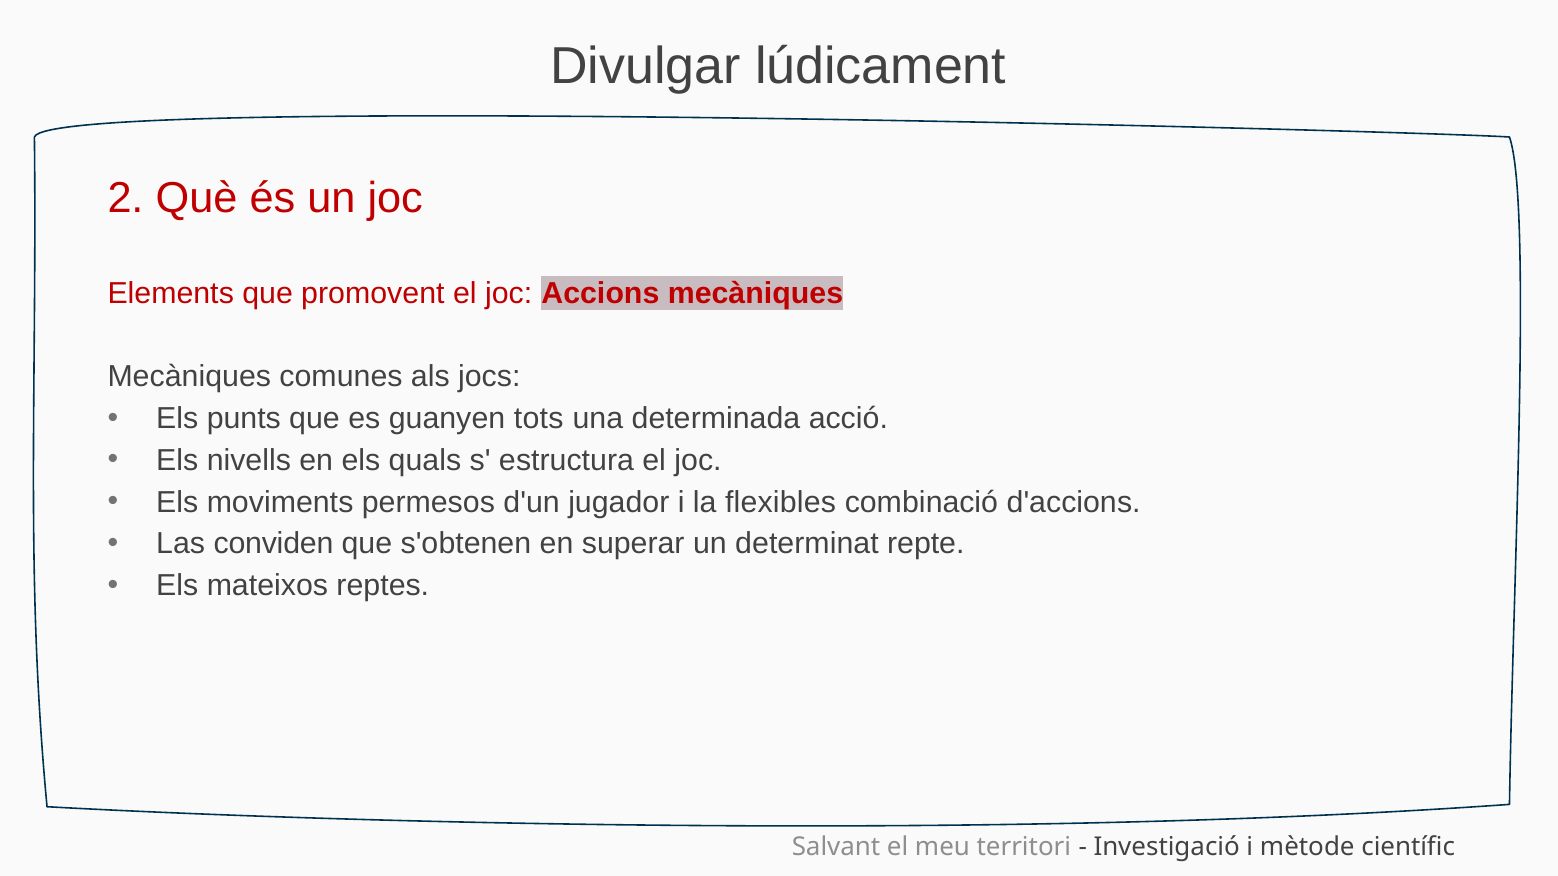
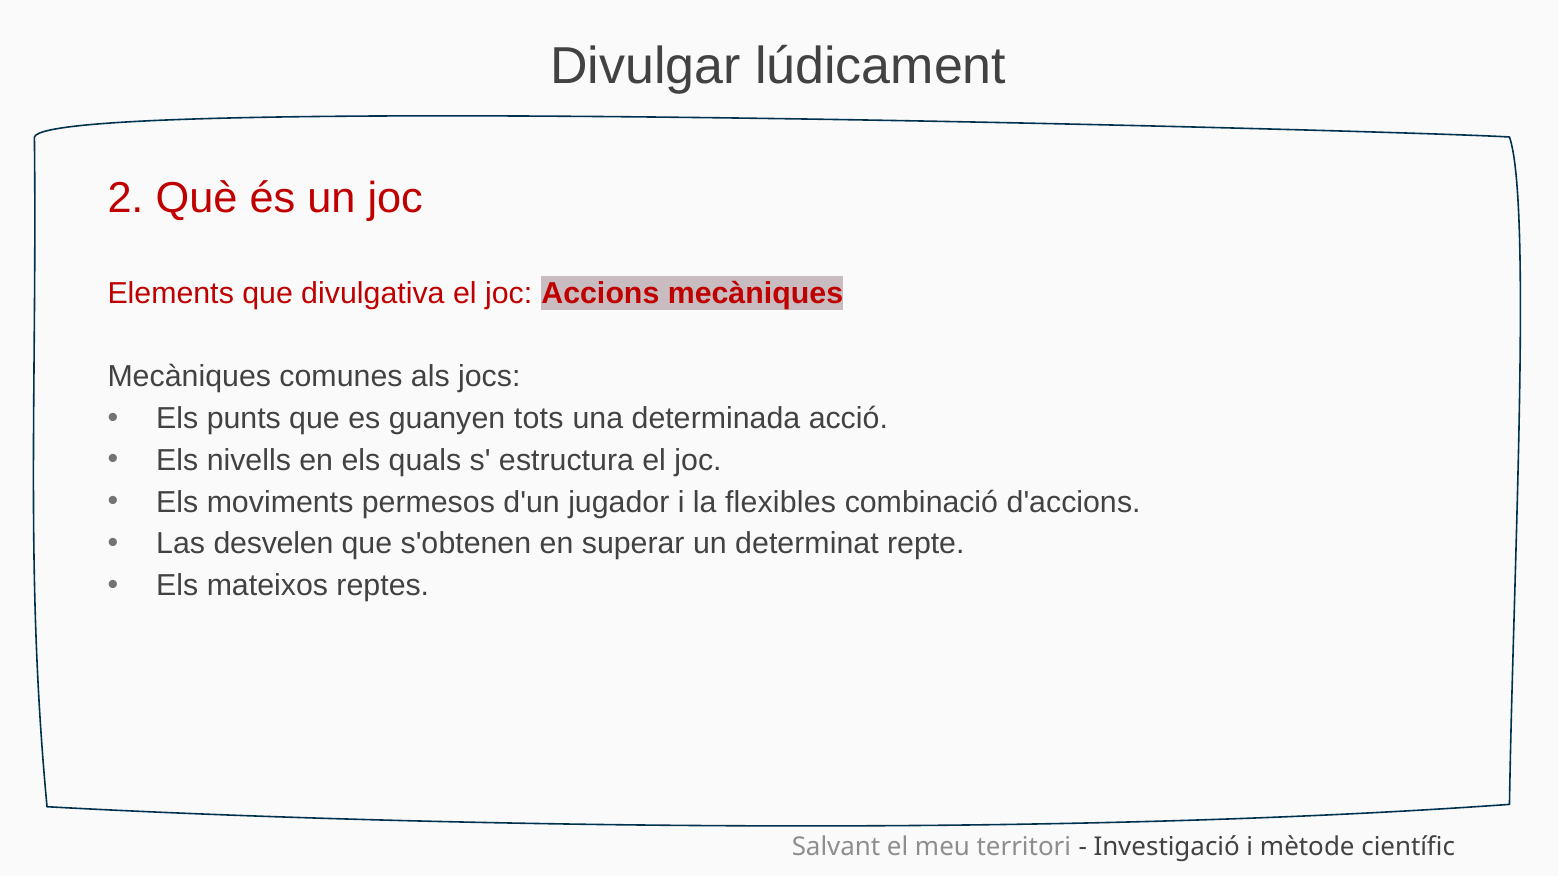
promovent: promovent -> divulgativa (373, 294)
conviden: conviden -> desvelen (273, 544)
